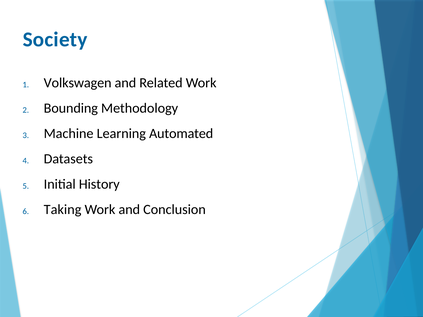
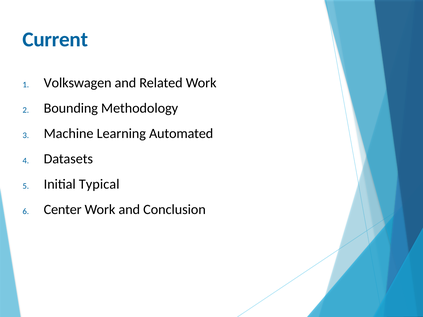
Society: Society -> Current (55, 40)
History: History -> Typical (99, 184)
Taking: Taking -> Center (63, 210)
